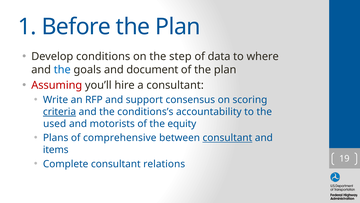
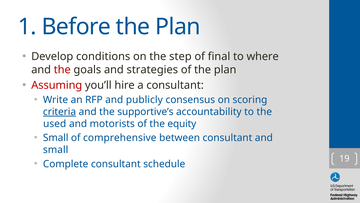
data: data -> final (219, 56)
the colour: blue -> red (62, 70)
document: document -> strategies (152, 70)
support: support -> publicly (144, 100)
conditions’s: conditions’s -> supportive’s (145, 112)
Plans: Plans -> Small (56, 138)
consultant underline: present -> none (227, 138)
items: items -> small (56, 150)
relations: relations -> schedule (164, 164)
